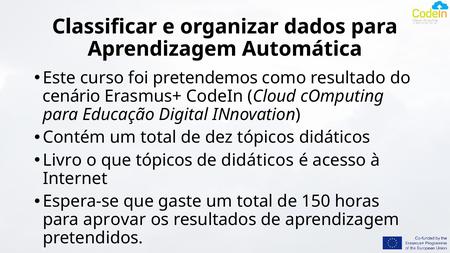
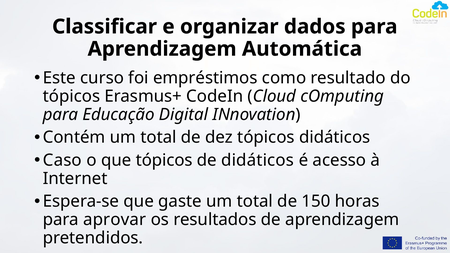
pretendemos: pretendemos -> empréstimos (205, 78)
cenário: cenário -> tópicos (71, 96)
Livro: Livro -> Caso (62, 160)
